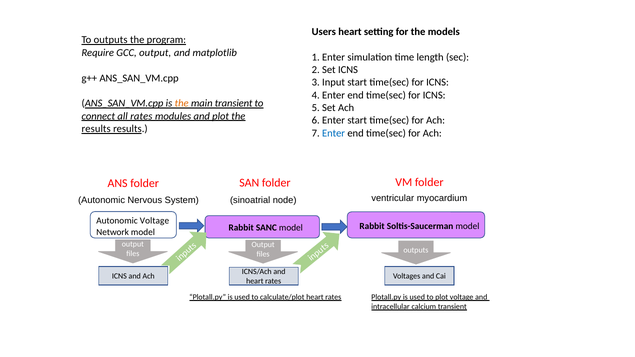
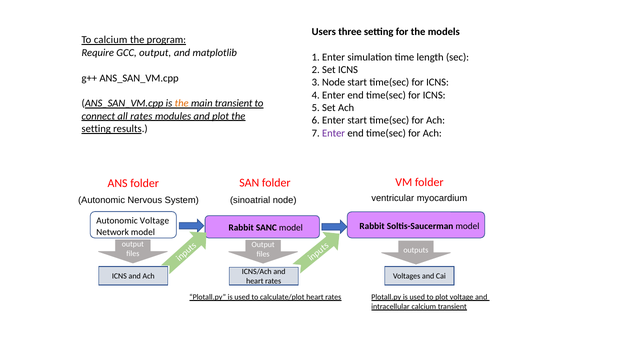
Users heart: heart -> three (350, 32)
To outputs: outputs -> calcium (111, 40)
3 Input: Input -> Node (334, 82)
results: results -> setting (96, 129)
Enter colour: blue -> purple (334, 133)
